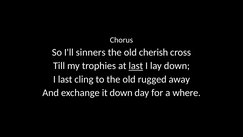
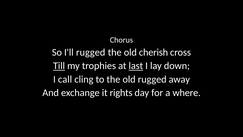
I'll sinners: sinners -> rugged (91, 52)
Till underline: none -> present (59, 66)
I last: last -> call (65, 79)
it down: down -> rights (121, 93)
